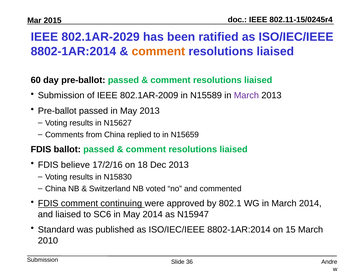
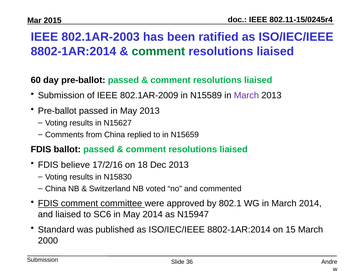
802.1AR-2029: 802.1AR-2029 -> 802.1AR-2003 (101, 37)
comment colour: orange -> green (158, 51)
continuing: continuing -> committee (121, 203)
2010: 2010 -> 2000 (48, 240)
